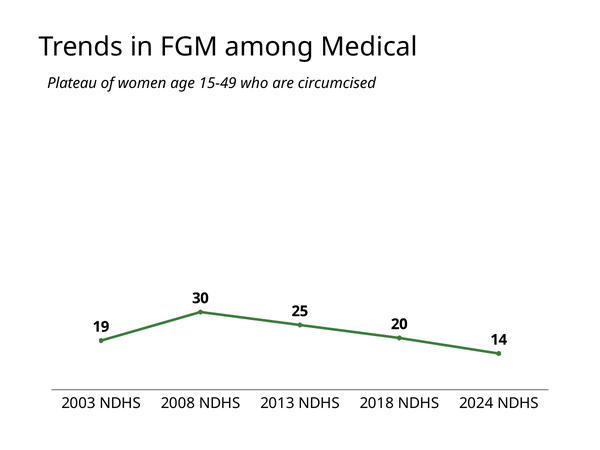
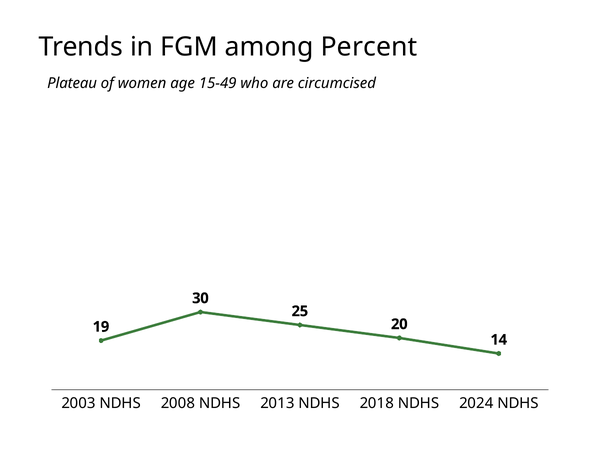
Medical: Medical -> Percent (369, 47)
